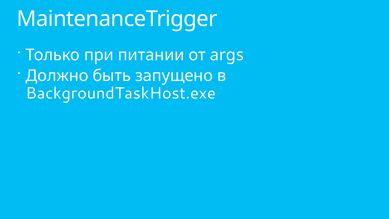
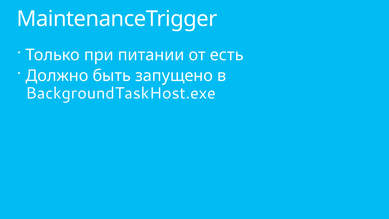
args: args -> есть (227, 55)
